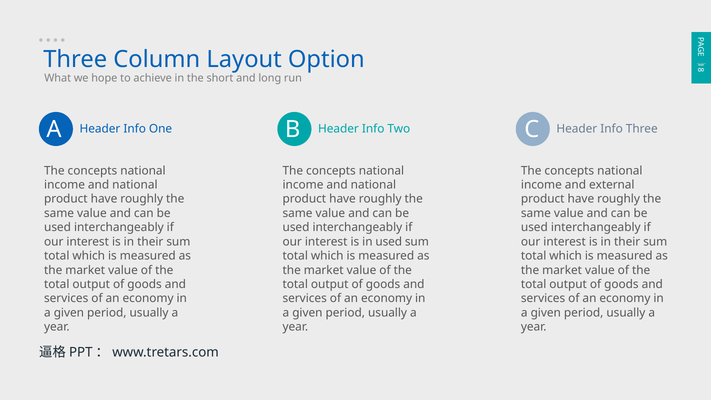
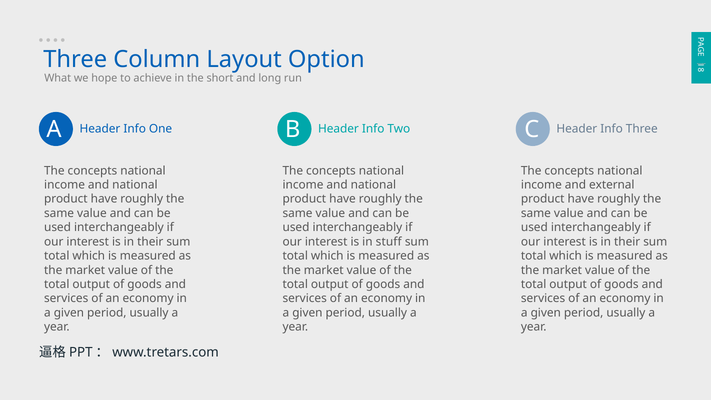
in used: used -> stuff (389, 242)
